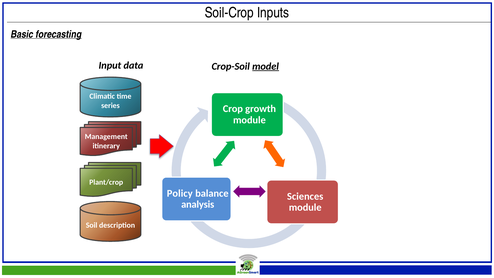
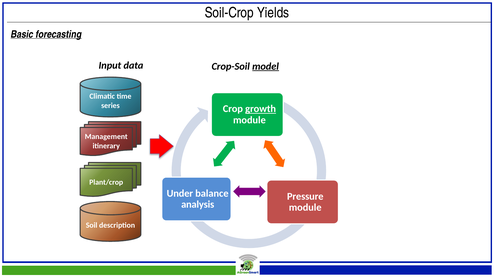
Inputs: Inputs -> Yields (273, 13)
growth underline: none -> present (261, 109)
Policy: Policy -> Under (180, 193)
Sciences: Sciences -> Pressure (305, 196)
